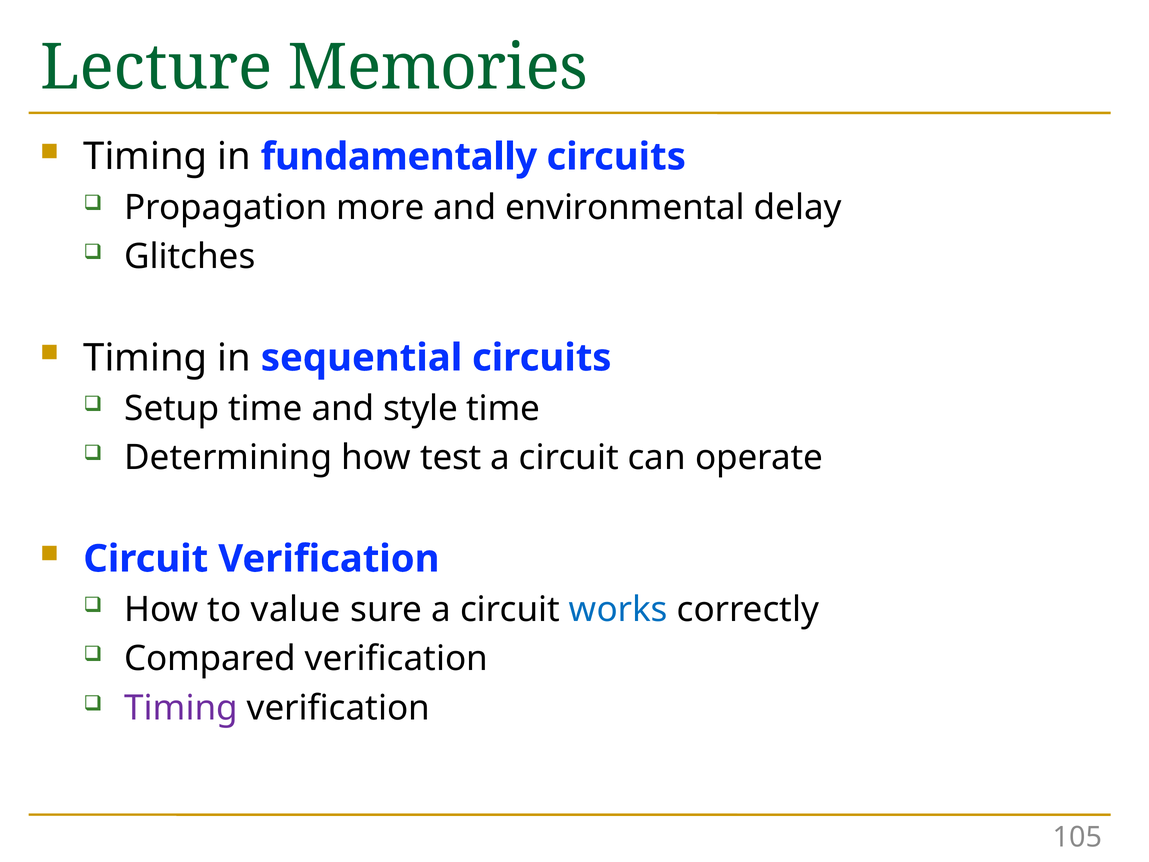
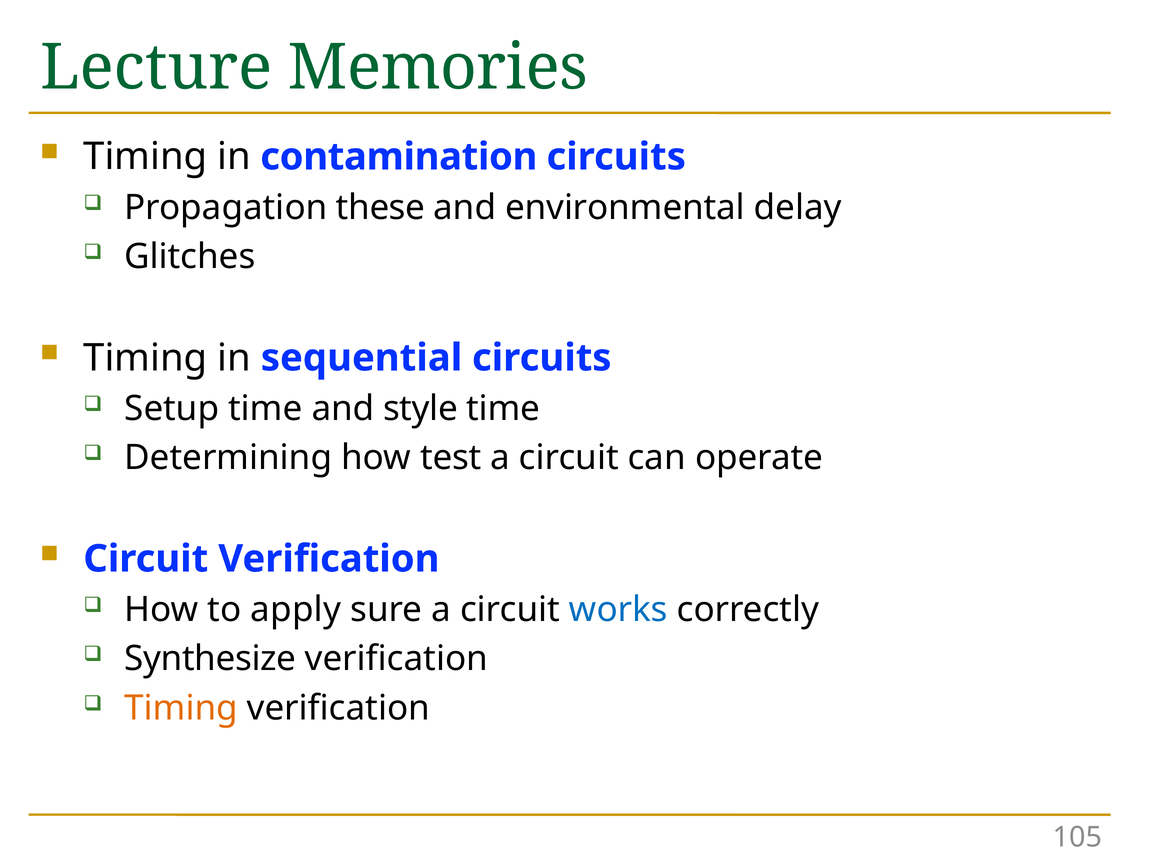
fundamentally: fundamentally -> contamination (399, 157)
more: more -> these (381, 208)
value: value -> apply (296, 610)
Compared: Compared -> Synthesize (210, 659)
Timing colour: purple -> orange (181, 708)
